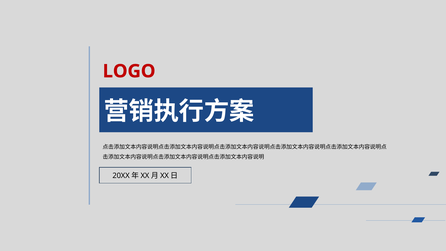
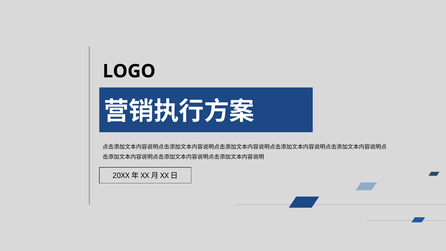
LOGO colour: red -> black (129, 71)
